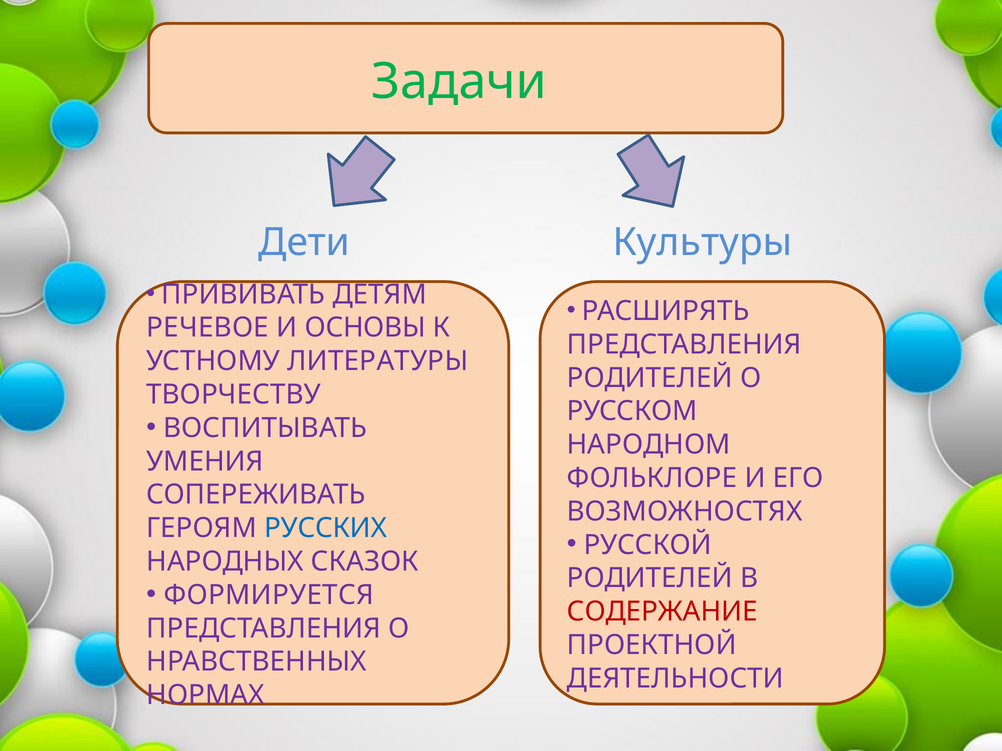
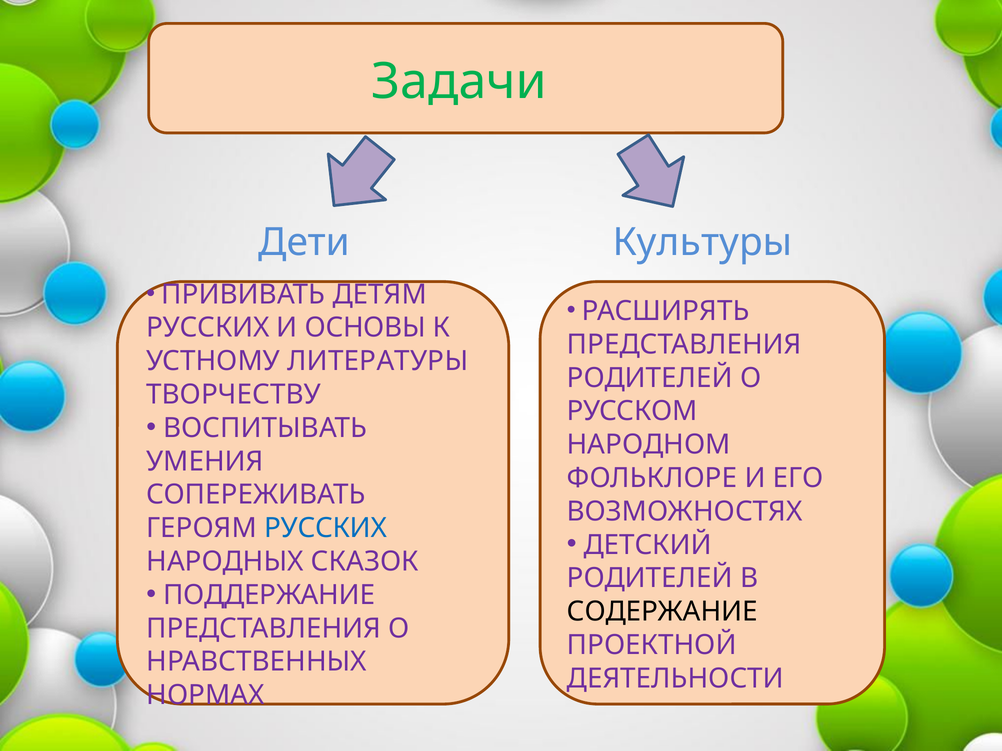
РЕЧЕВОЕ: РЕЧЕВОЕ -> РУССКИХ (208, 328)
РУССКОЙ: РУССКОЙ -> ДЕТСКИЙ (648, 545)
ФОРМИРУЕТСЯ: ФОРМИРУЕТСЯ -> ПОДДЕРЖАНИЕ (269, 595)
СОДЕРЖАНИЕ colour: red -> black (662, 612)
